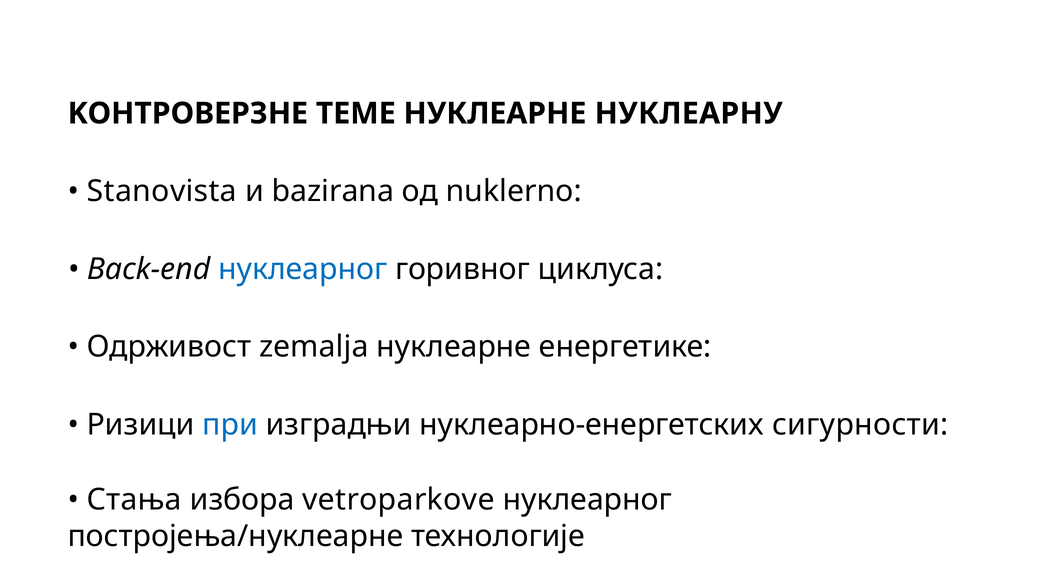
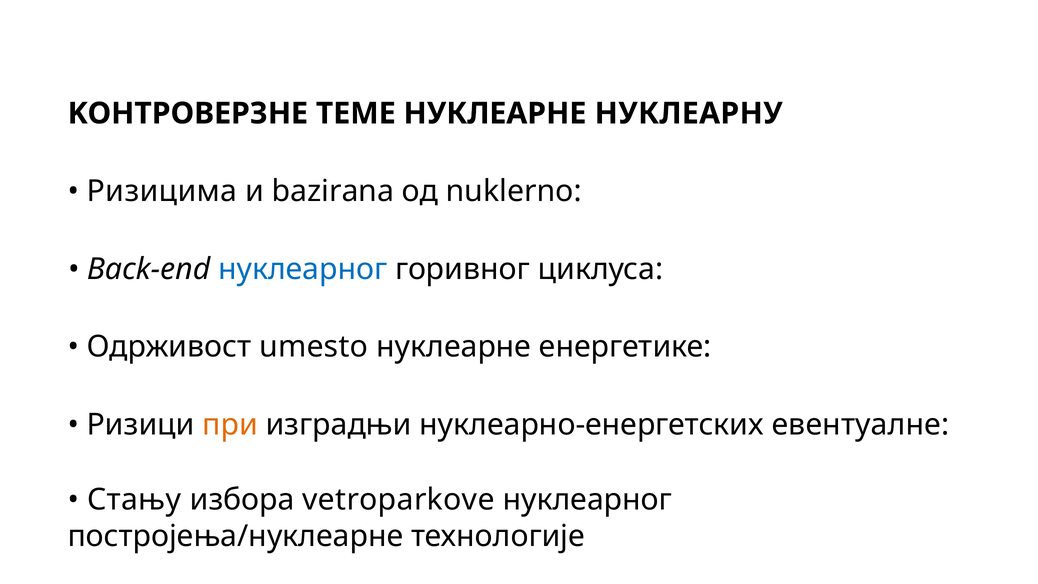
Stanovista: Stanovista -> Ризицима (162, 191)
zemalja: zemalja -> umesto (314, 347)
при colour: blue -> orange (230, 425)
сигурности: сигурности -> евентуалне (860, 425)
Стања: Стања -> Стању (134, 500)
